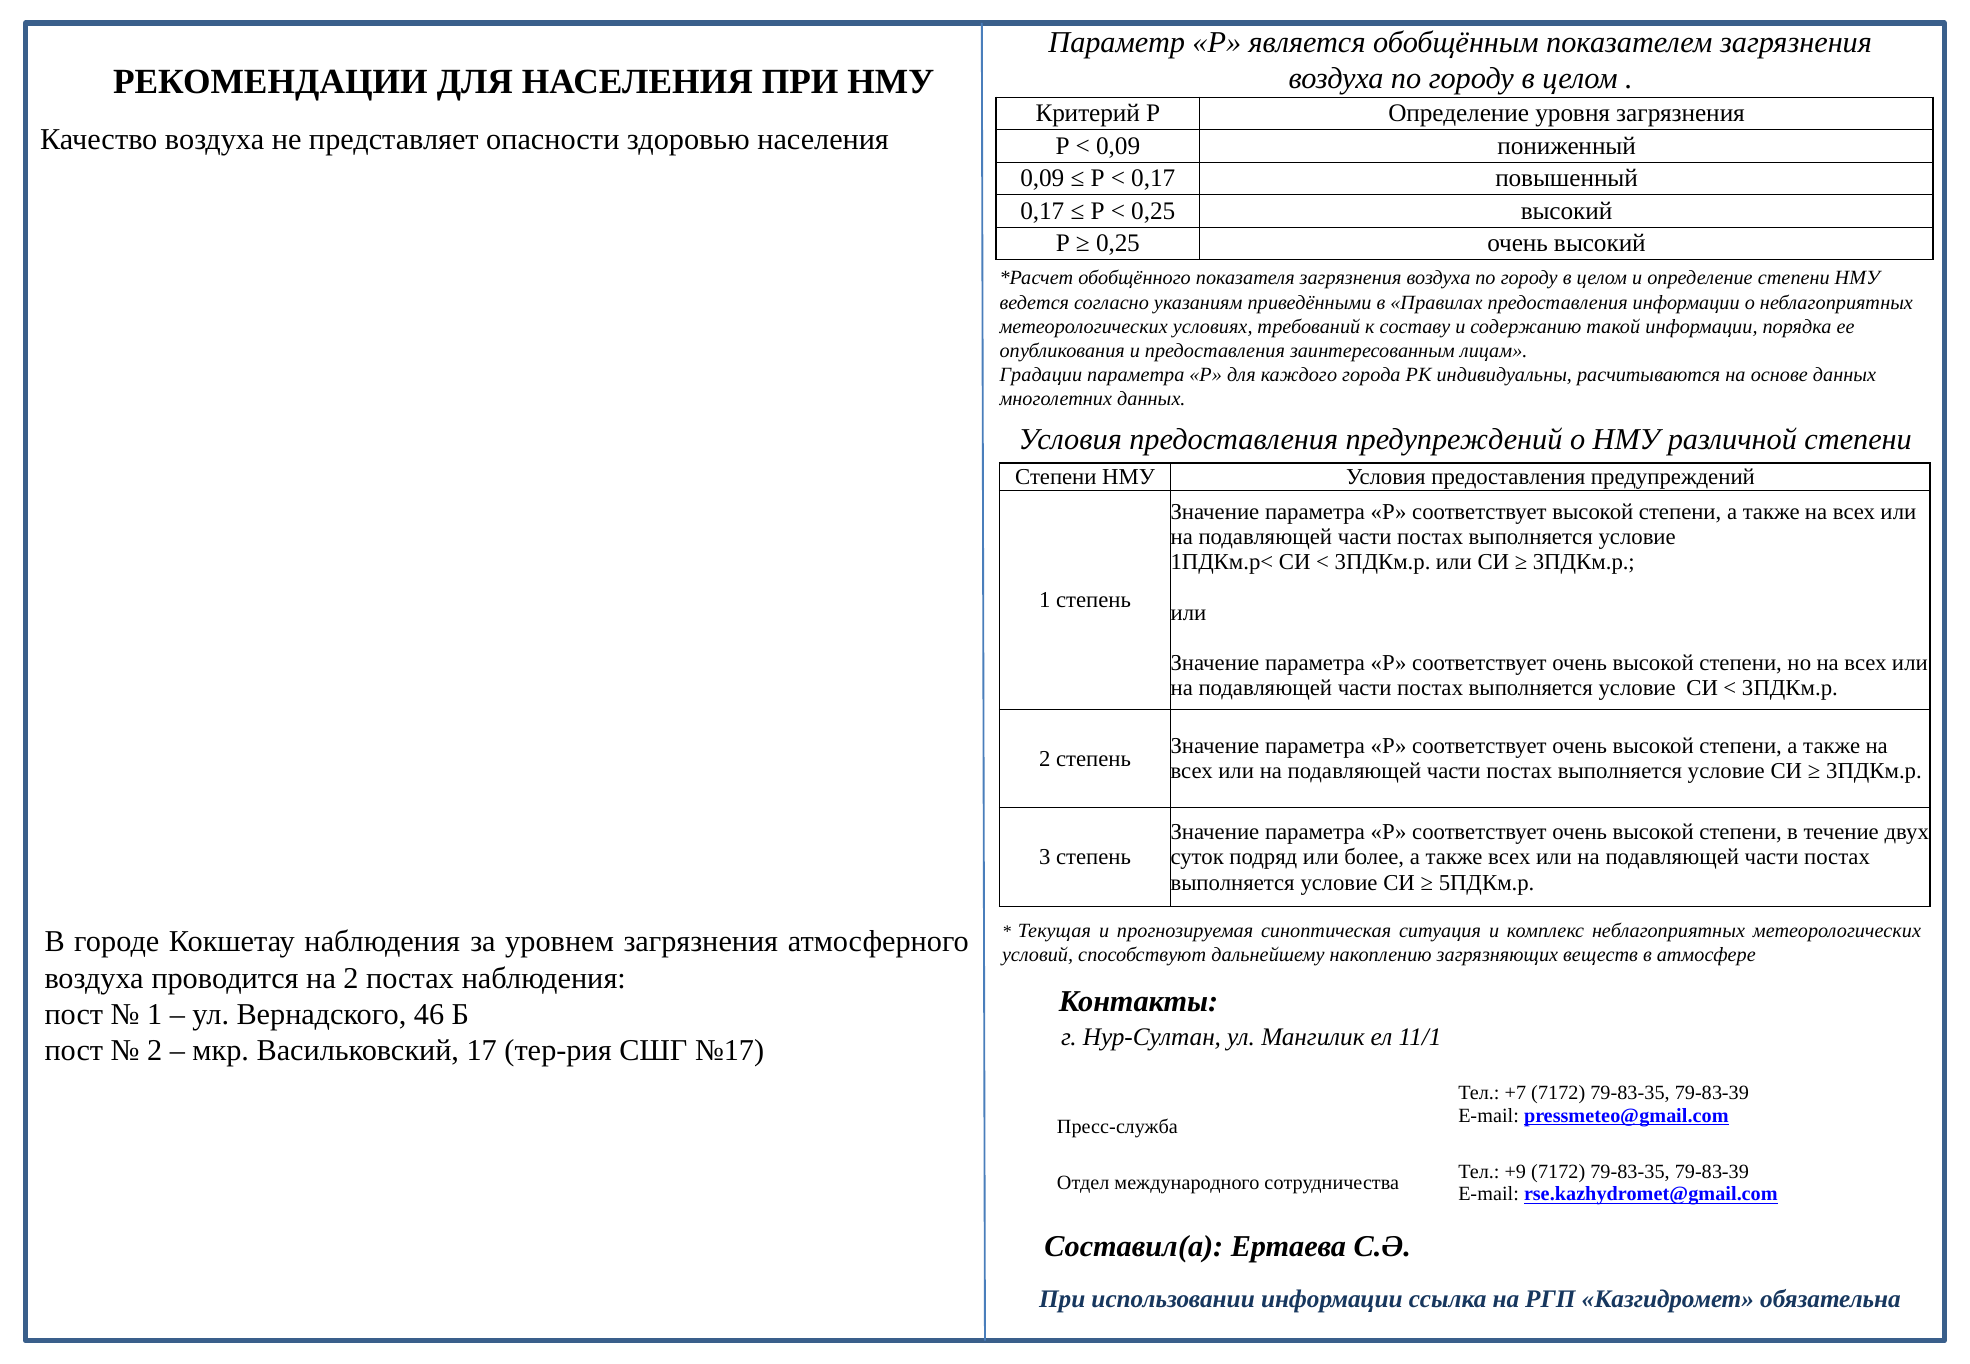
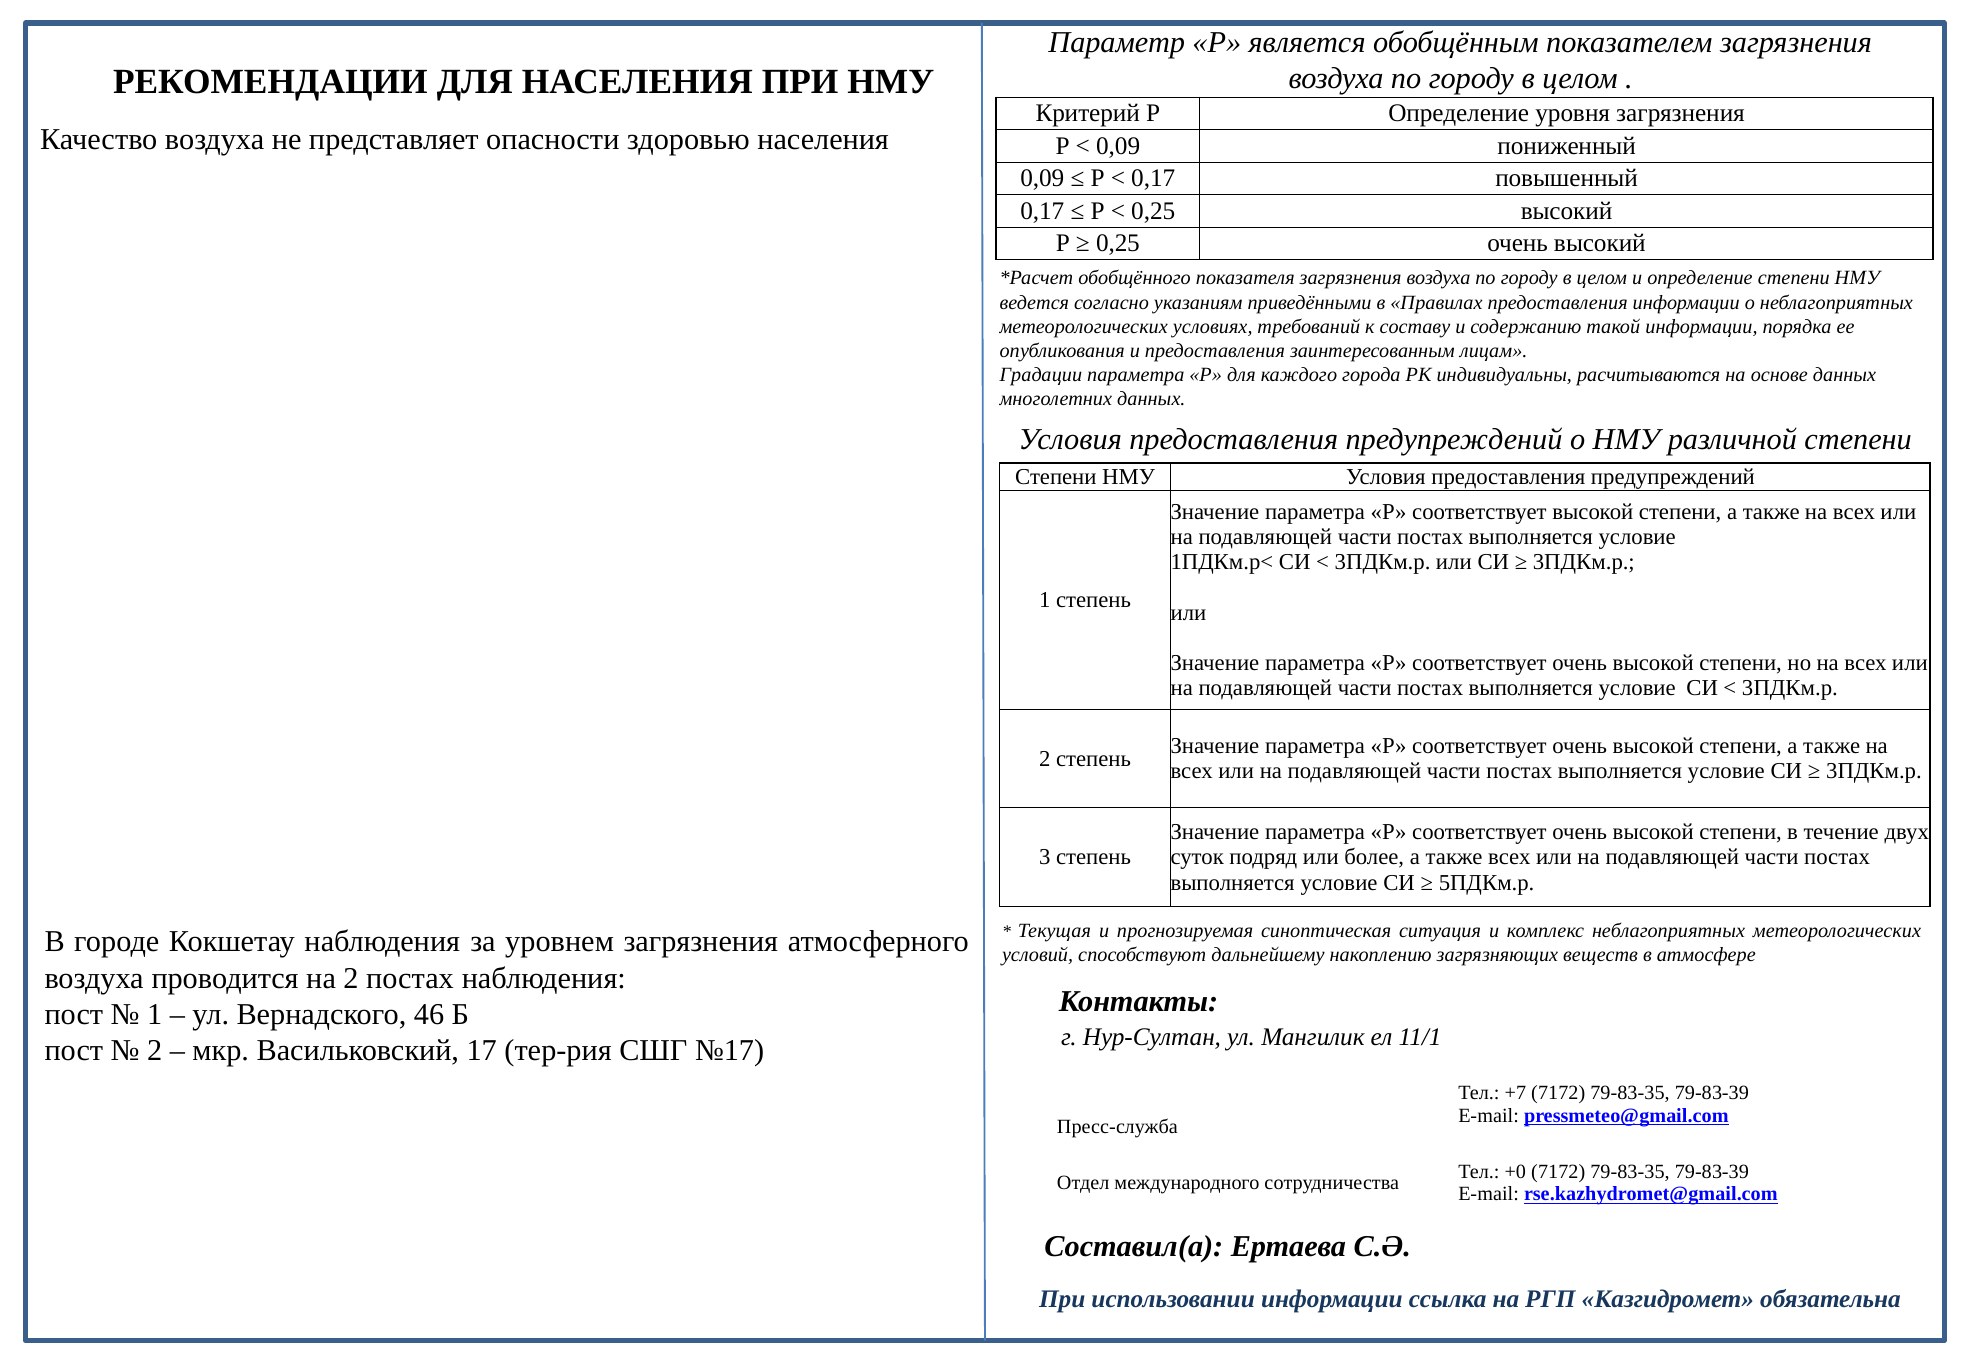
+9: +9 -> +0 (1515, 1172)
